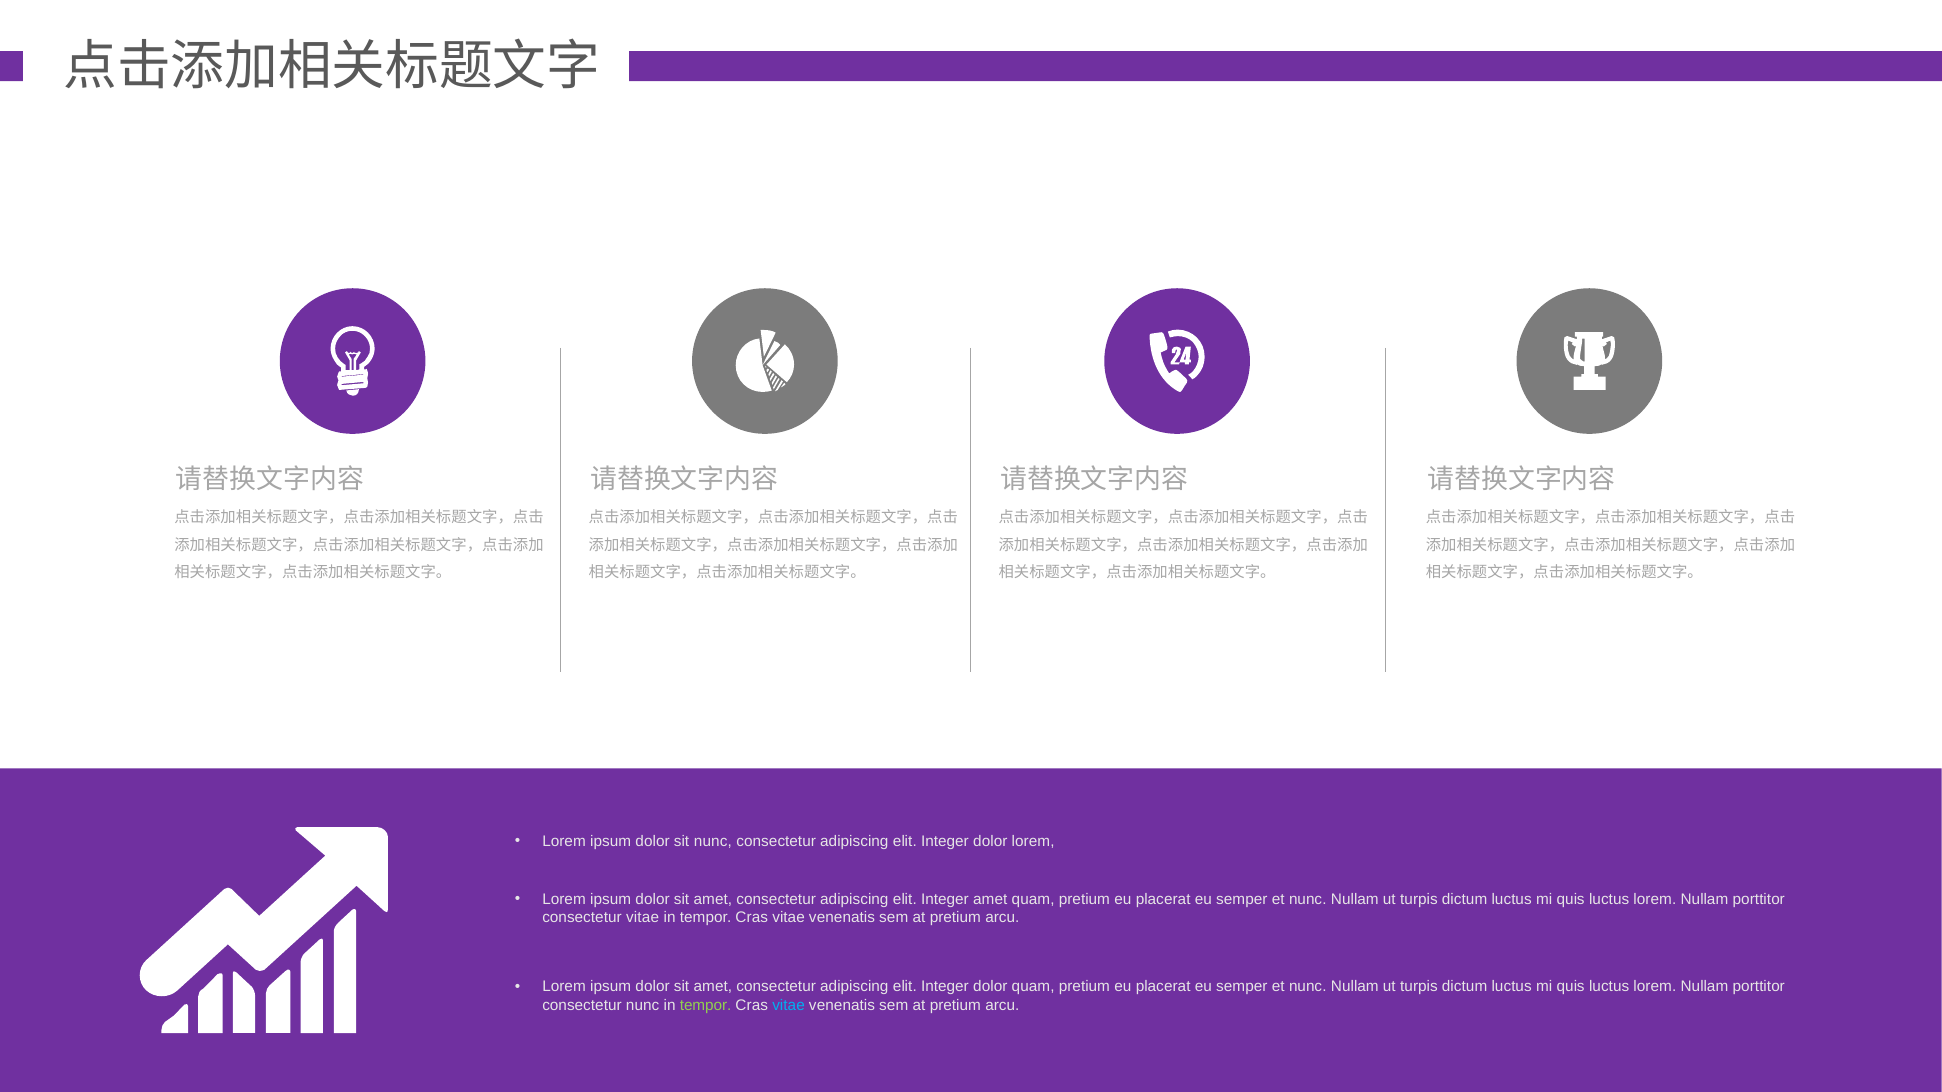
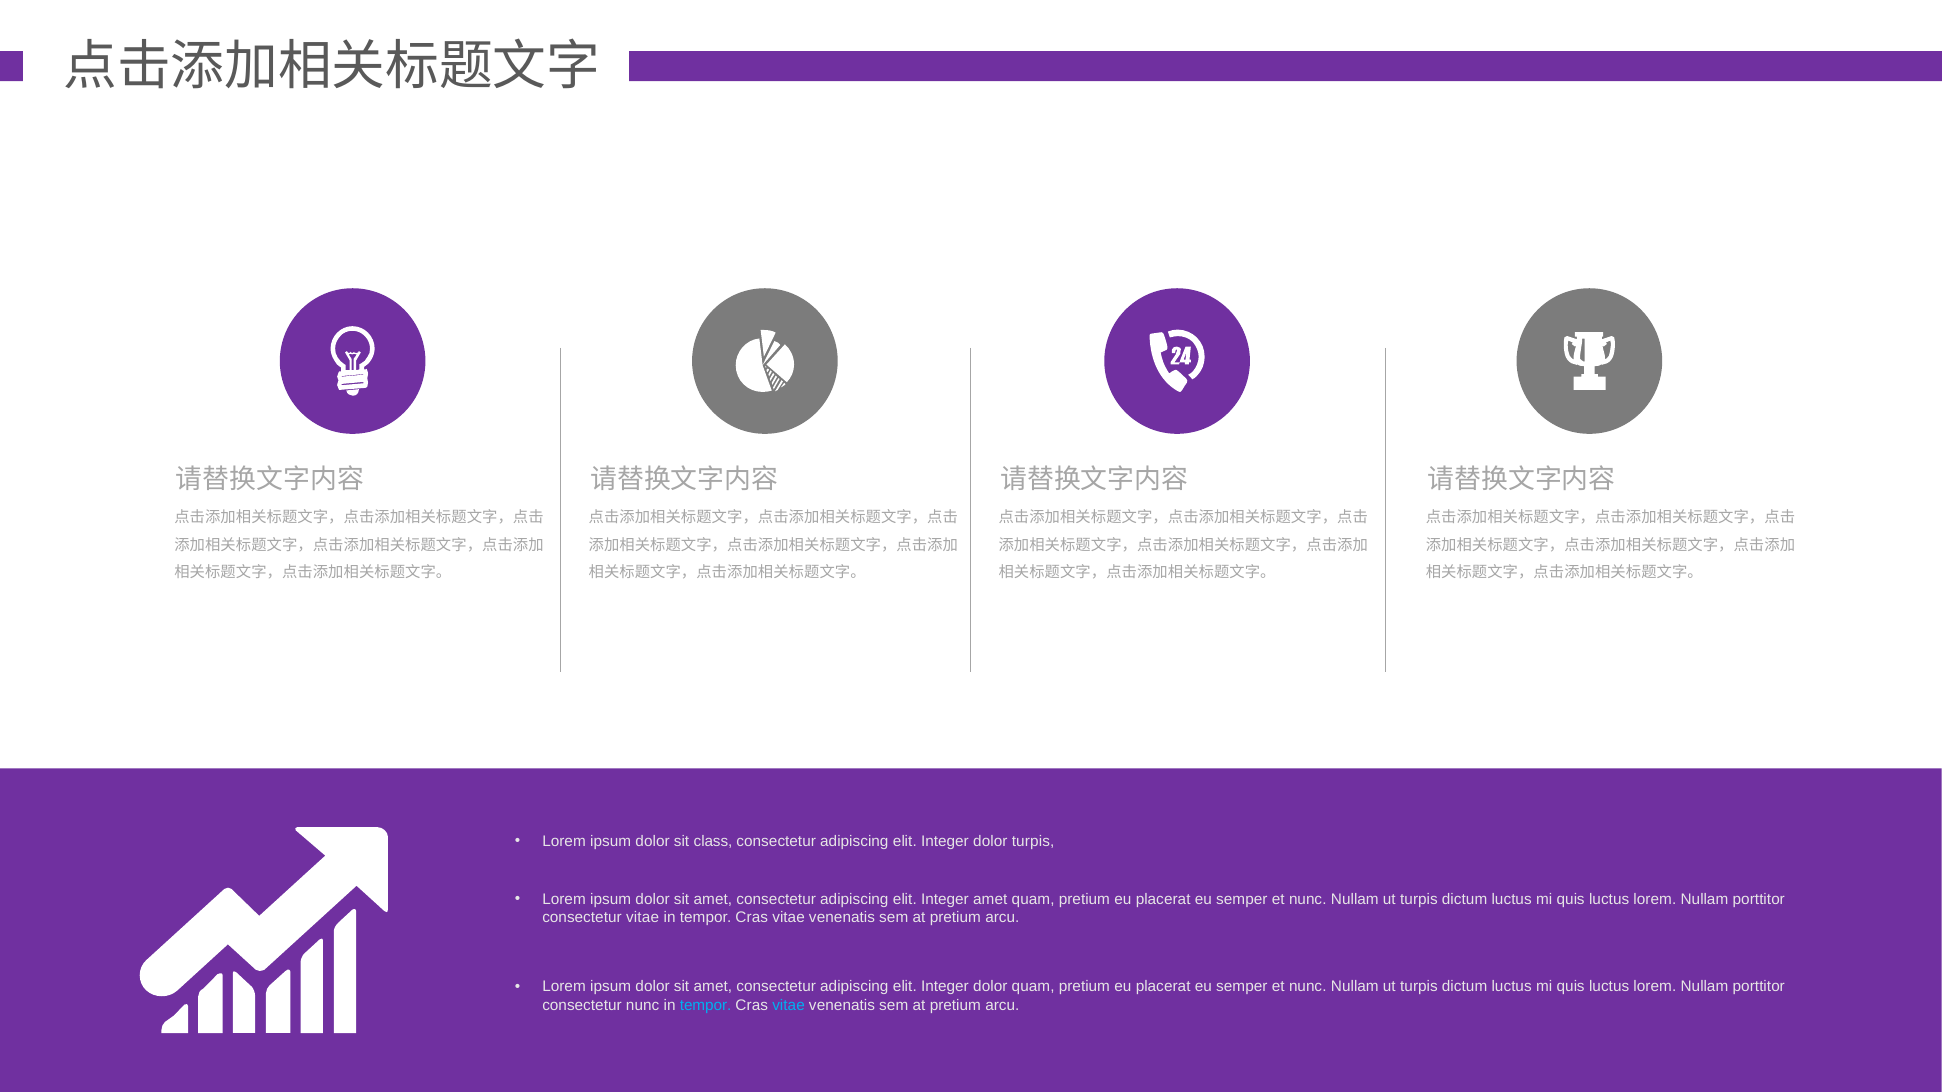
sit nunc: nunc -> class (713, 841)
dolor lorem: lorem -> turpis (1033, 841)
tempor colour: light green -> light blue (706, 1005)
